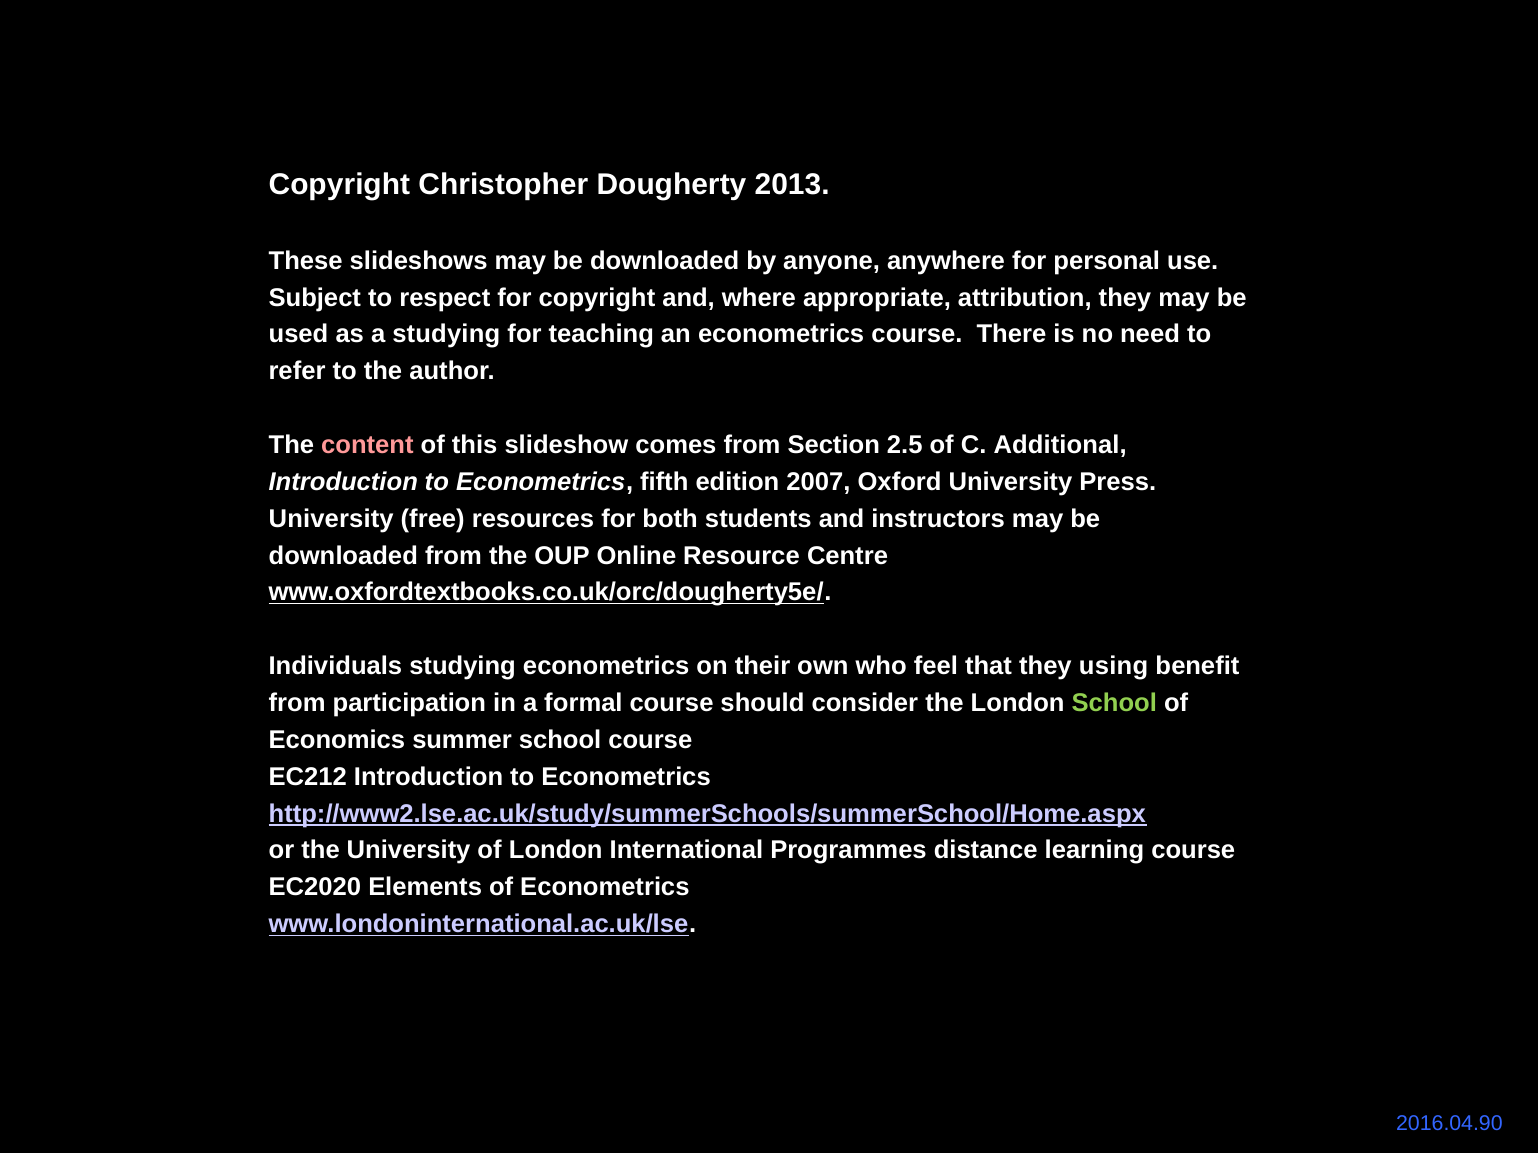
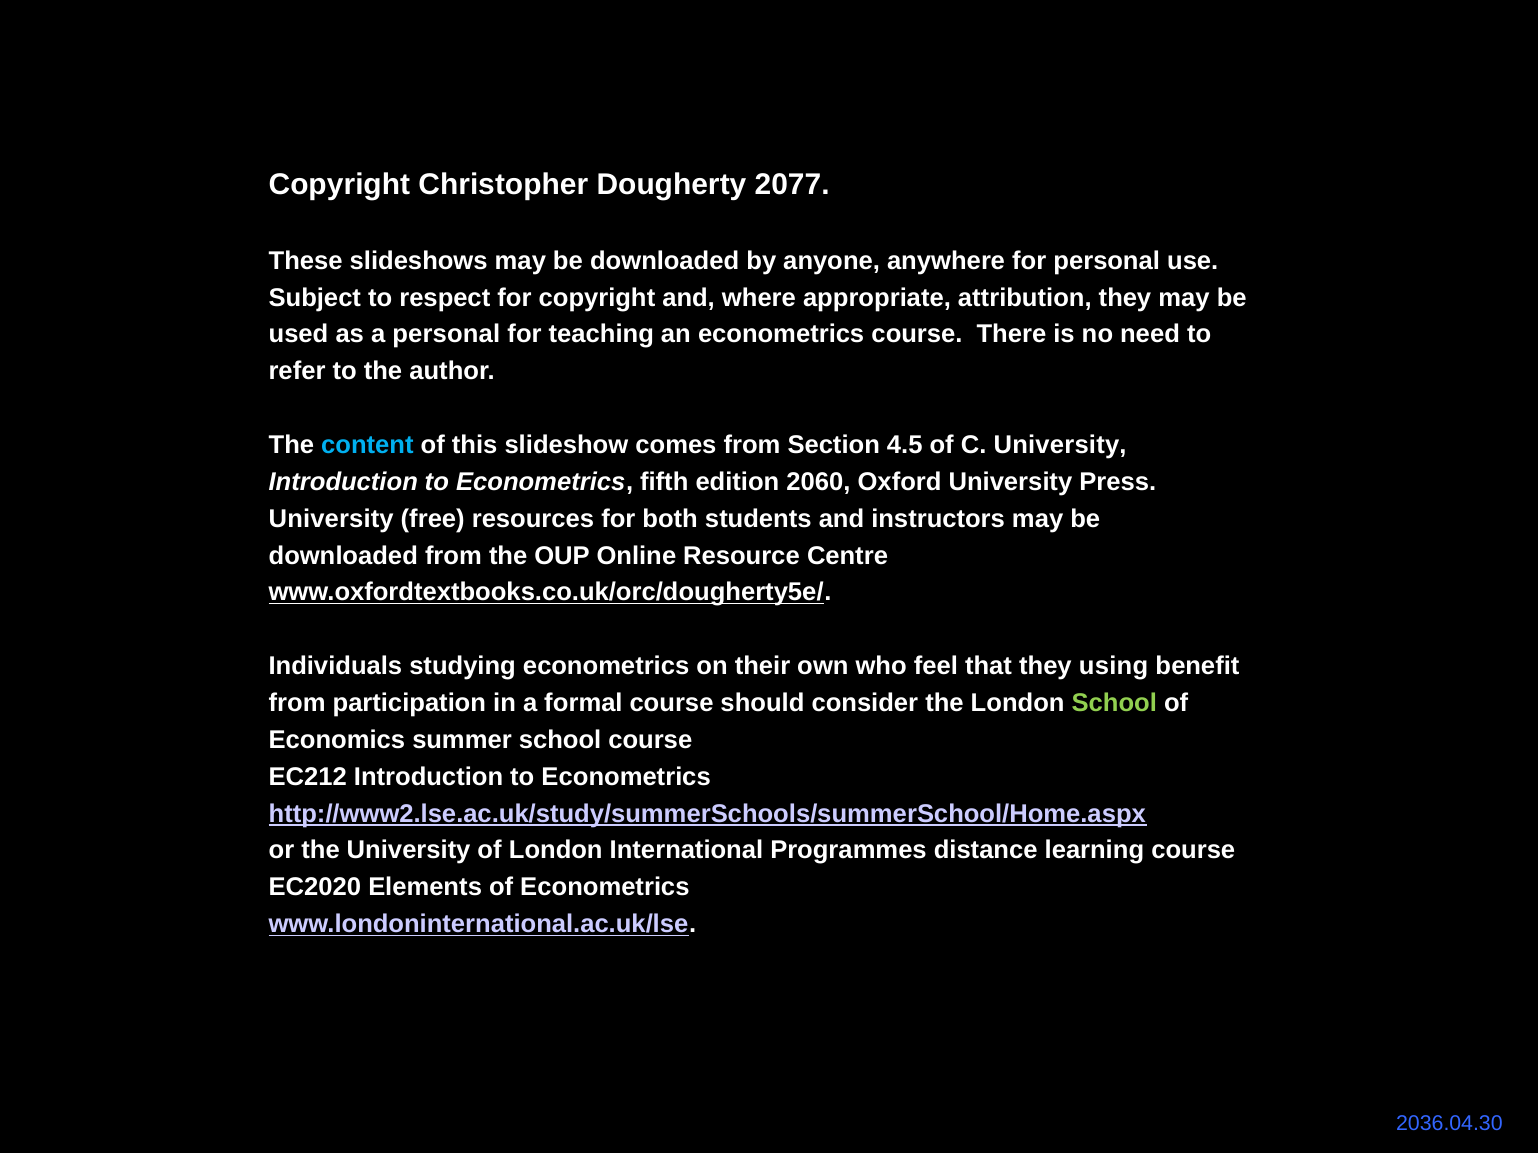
2013: 2013 -> 2077 (792, 185)
a studying: studying -> personal (446, 335)
content colour: pink -> light blue (367, 445)
2.5: 2.5 -> 4.5 (905, 445)
C Additional: Additional -> University (1060, 445)
2007: 2007 -> 2060 (818, 482)
2016.04.90: 2016.04.90 -> 2036.04.30 (1449, 1124)
